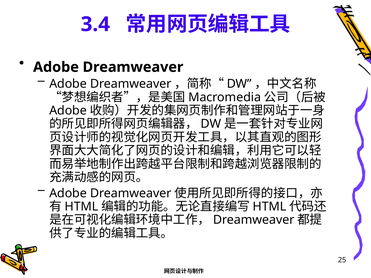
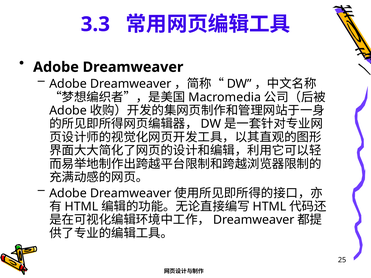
3.4: 3.4 -> 3.3 (95, 24)
